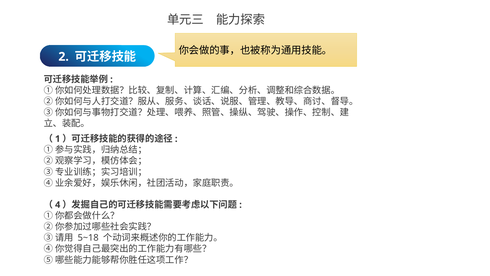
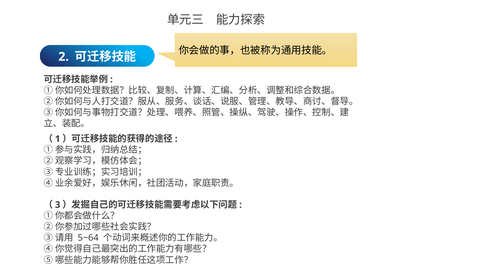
4: 4 -> 3 (58, 205)
5~18: 5~18 -> 5~64 (88, 238)
